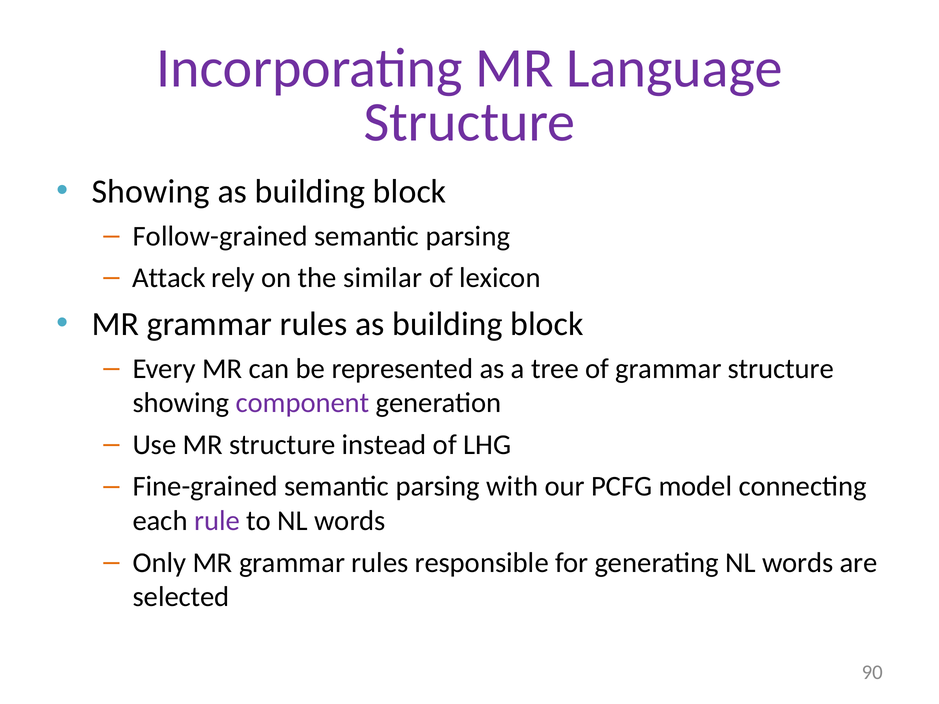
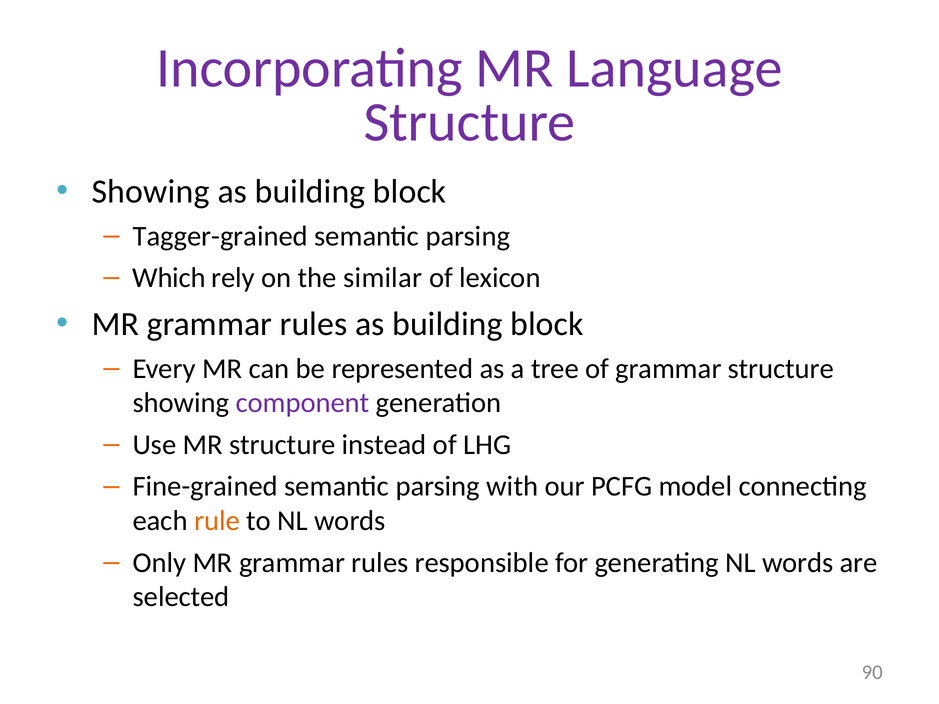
Follow-grained: Follow-grained -> Tagger-grained (220, 236)
Attack: Attack -> Which (169, 278)
rule colour: purple -> orange (217, 521)
